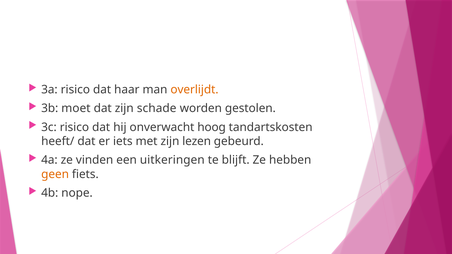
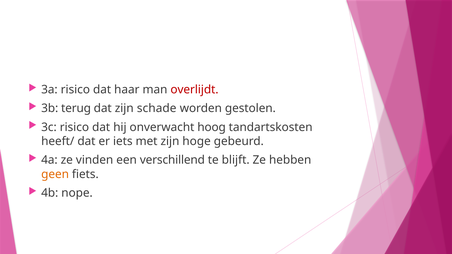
overlijdt colour: orange -> red (194, 90)
moet: moet -> terug (76, 108)
lezen: lezen -> hoge (197, 141)
uitkeringen: uitkeringen -> verschillend (172, 160)
